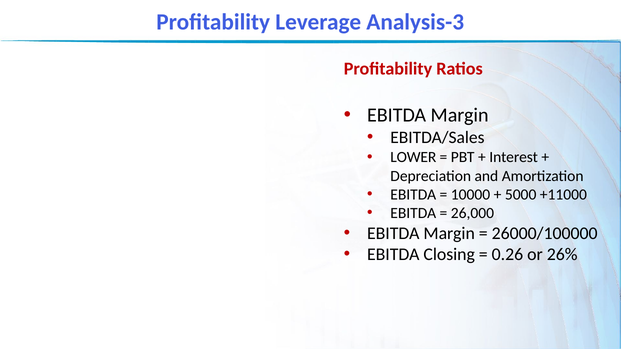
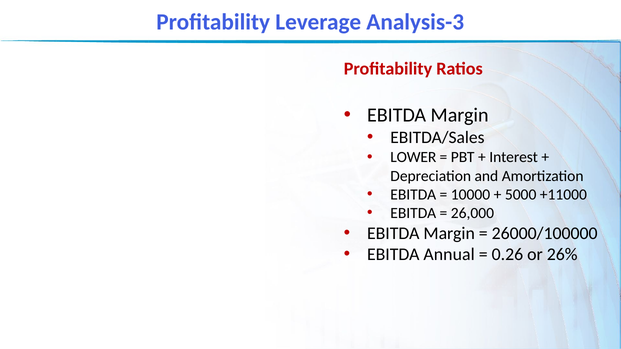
Closing: Closing -> Annual (449, 255)
